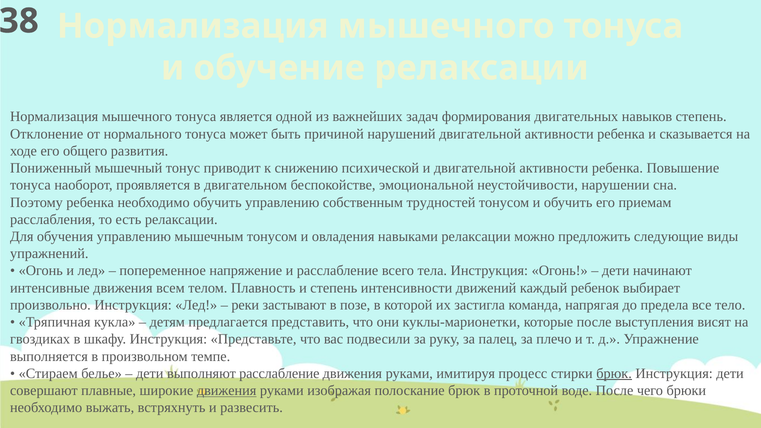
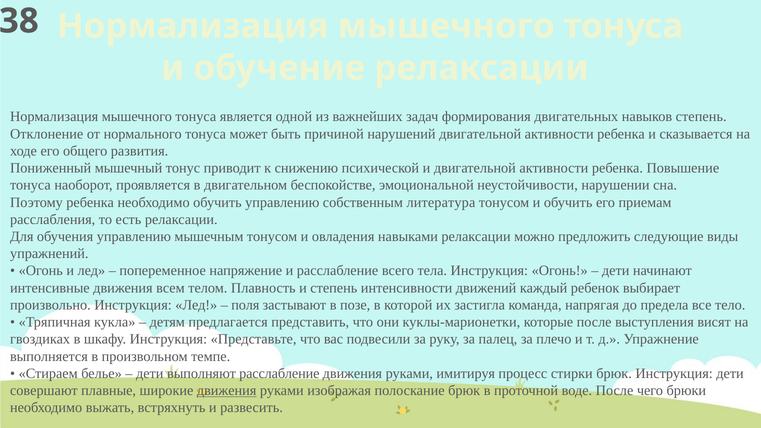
трудностей: трудностей -> литература (441, 202)
реки: реки -> поля (245, 305)
брюк underline: present -> none (614, 374)
